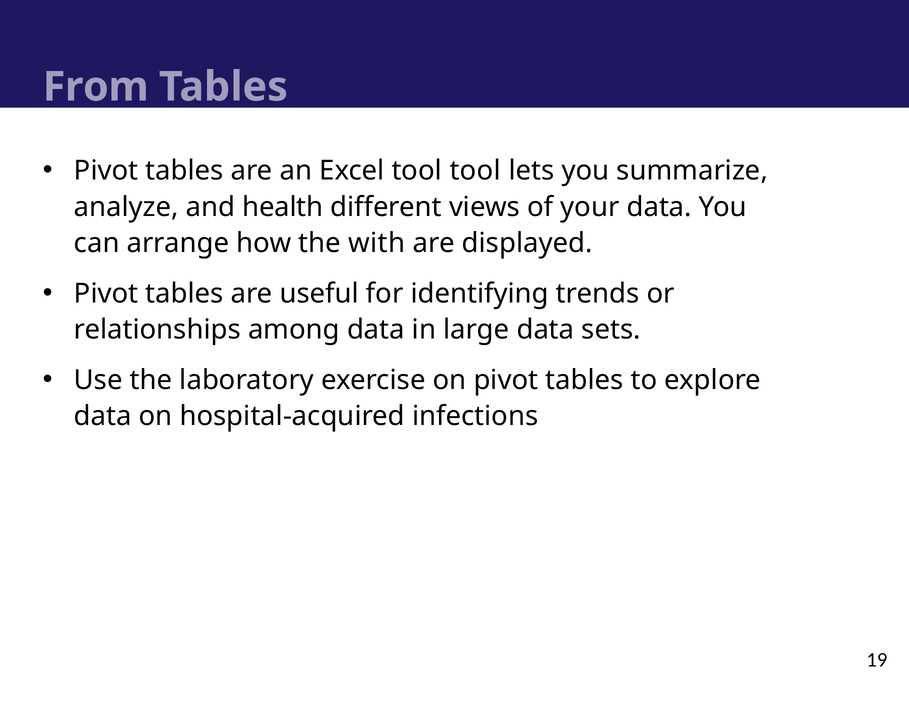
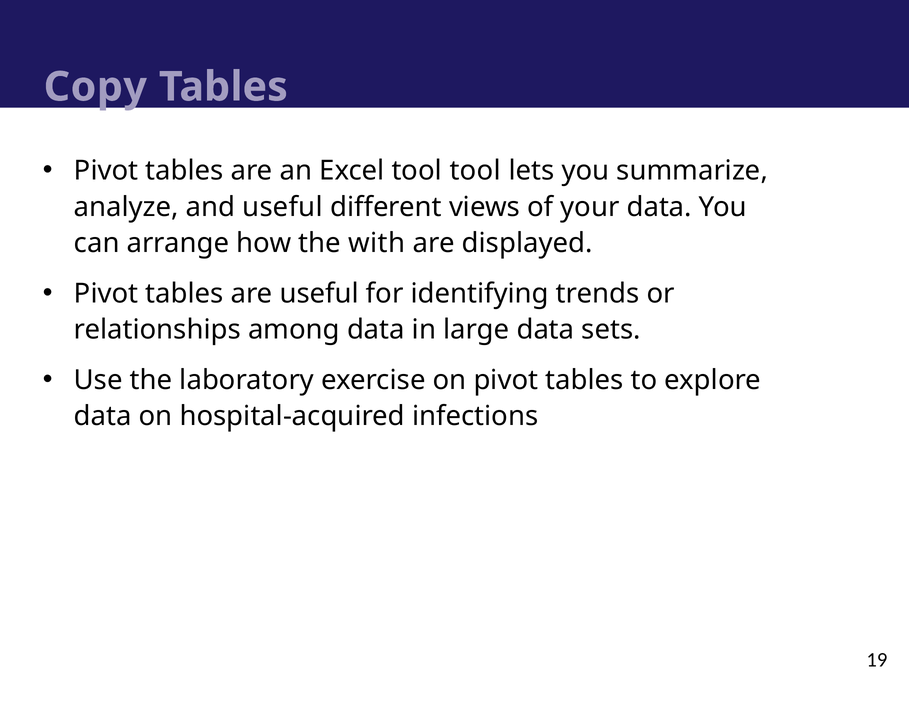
From: From -> Copy (95, 87)
and health: health -> useful (283, 207)
